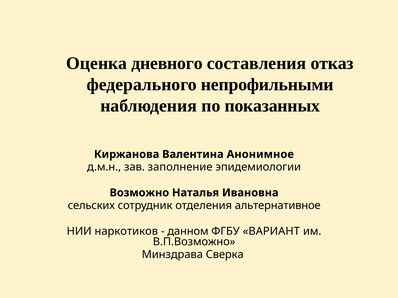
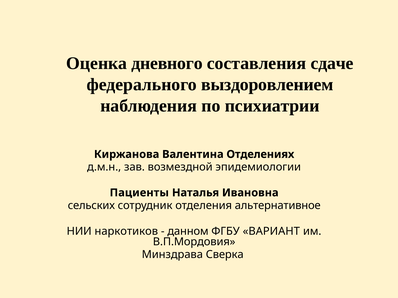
отказ: отказ -> сдаче (332, 63)
непрофильными: непрофильными -> выздоровлением (267, 85)
показанных: показанных -> психиатрии (272, 106)
Анонимное: Анонимное -> Отделениях (260, 155)
заполнение: заполнение -> возмездной (180, 167)
Возможно: Возможно -> Пациенты (139, 193)
В.П.Возможно: В.П.Возможно -> В.П.Мордовия (194, 242)
